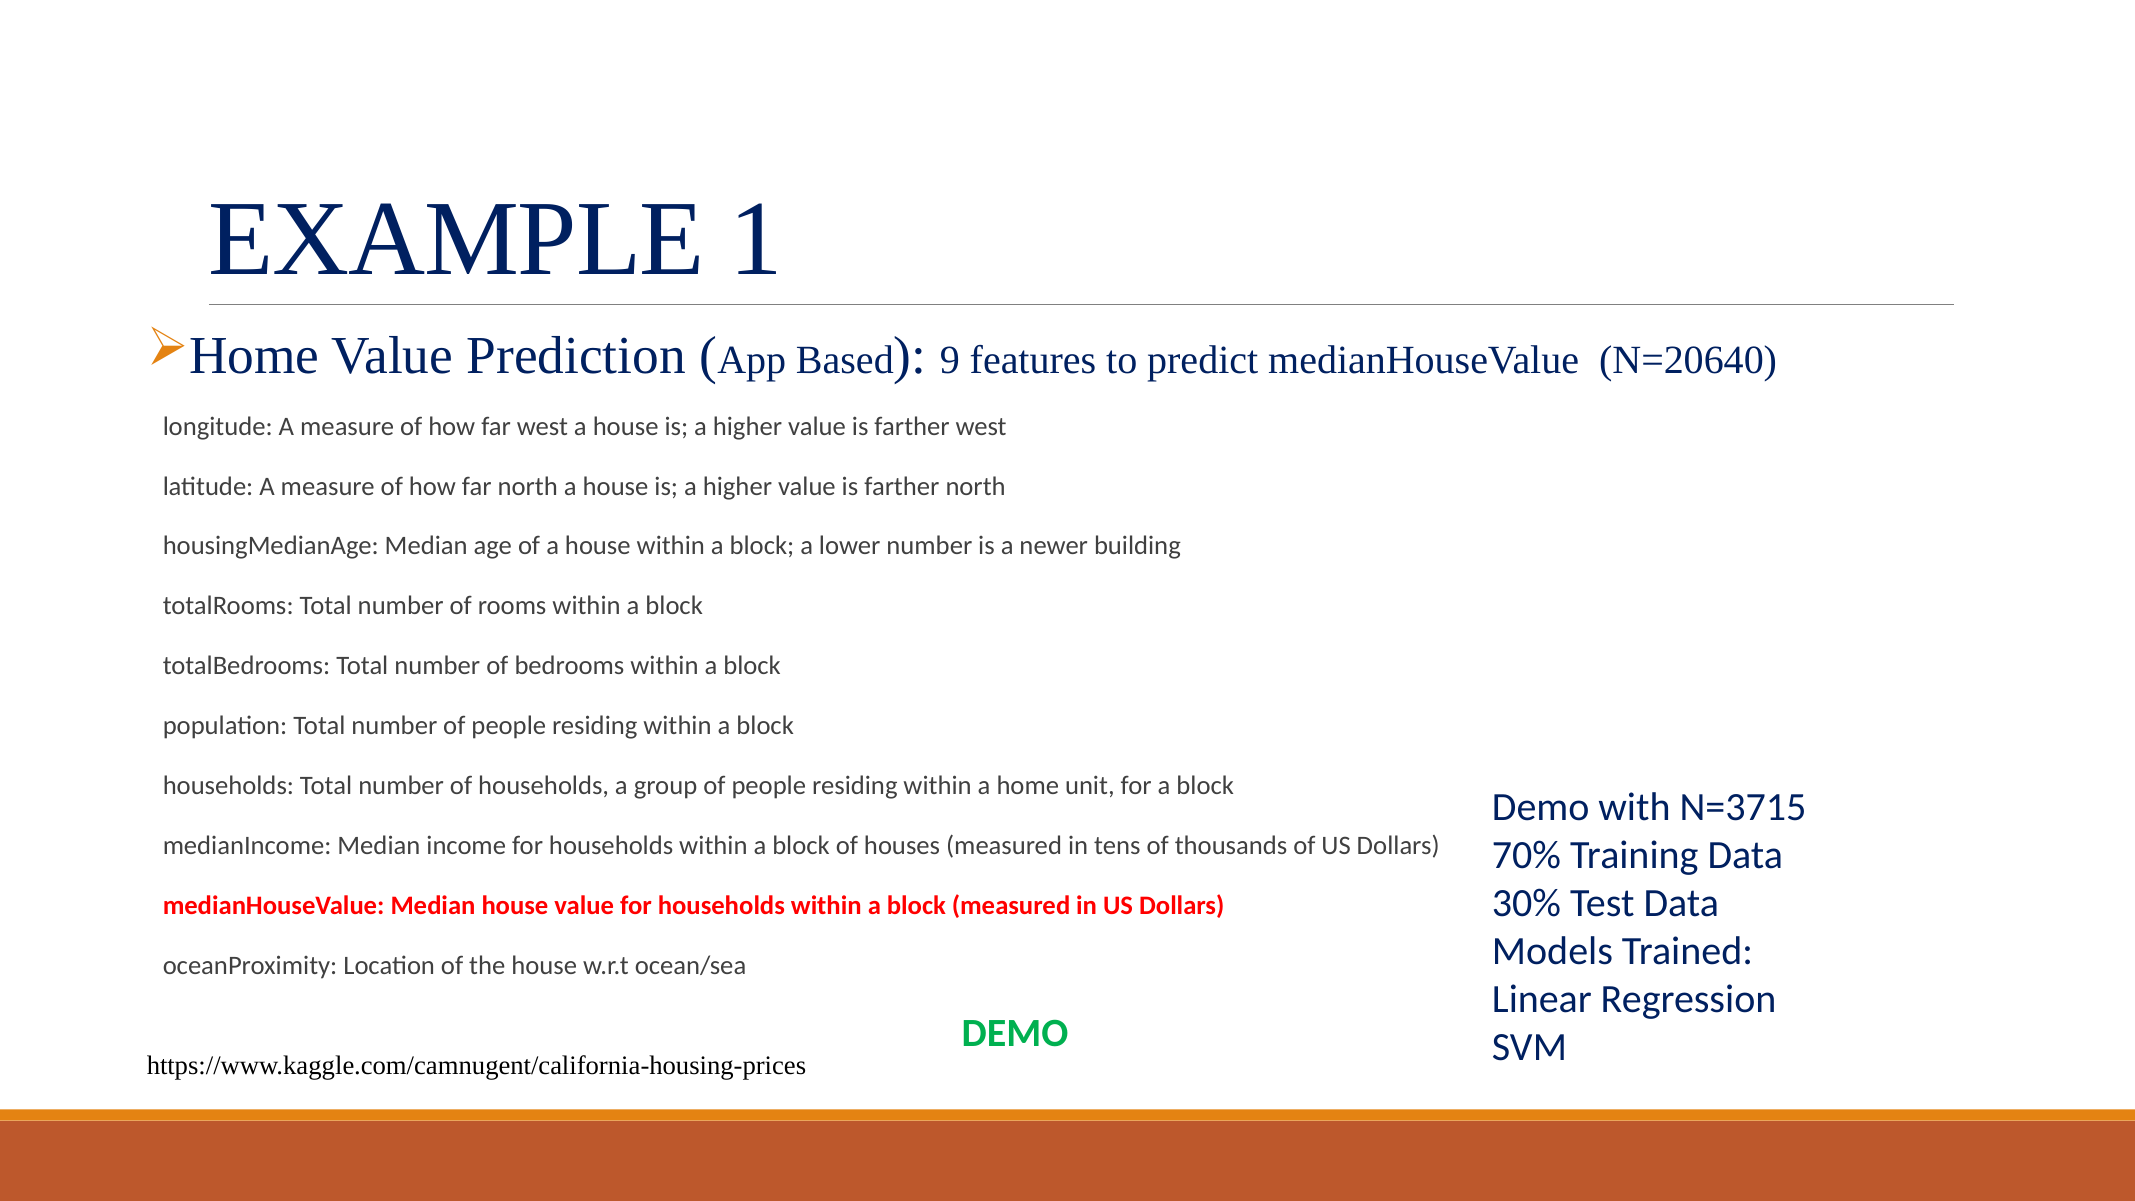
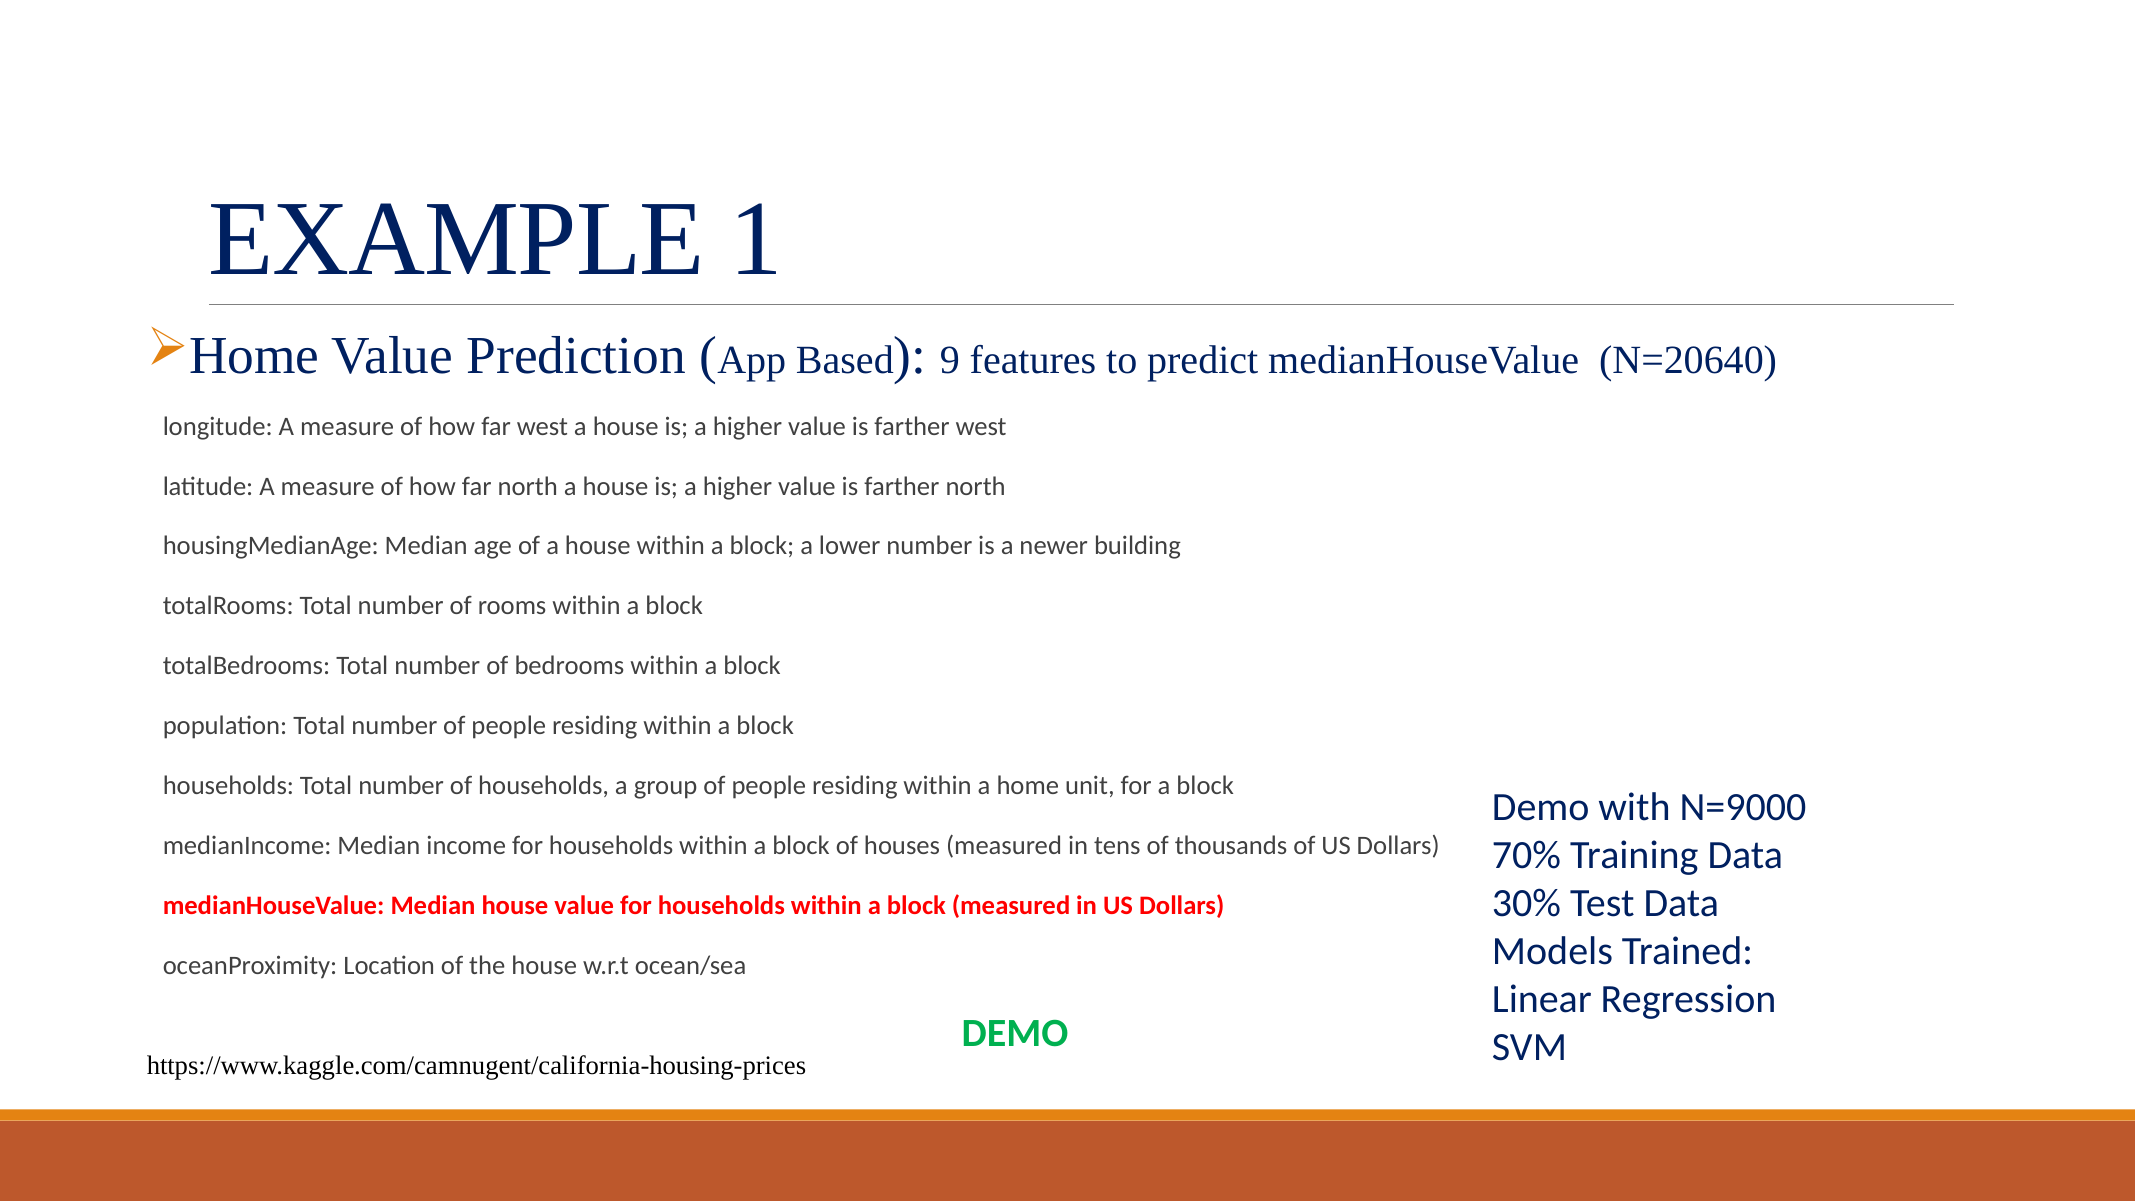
N=3715: N=3715 -> N=9000 (1743, 807)
